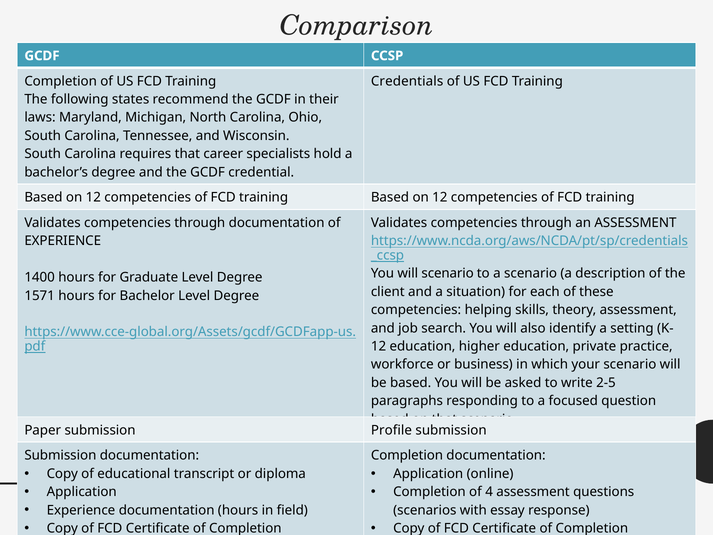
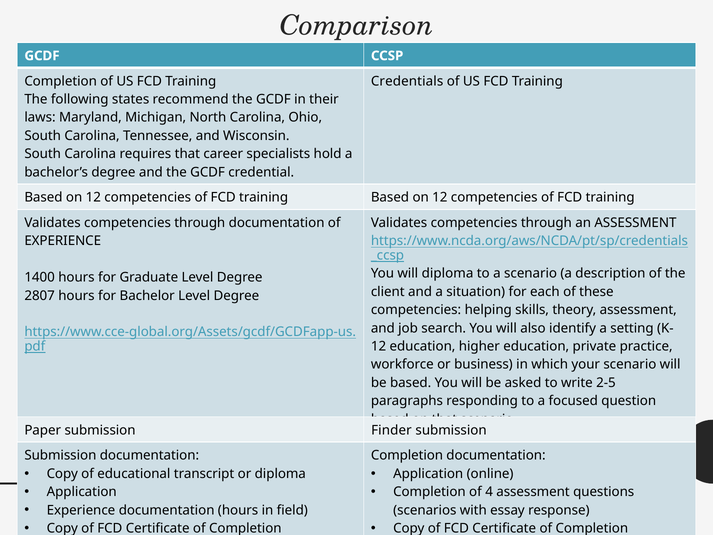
will scenario: scenario -> diploma (448, 273)
1571: 1571 -> 2807 (40, 296)
Profile: Profile -> Finder (391, 430)
